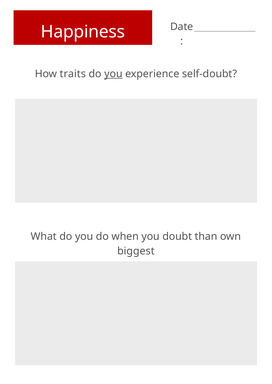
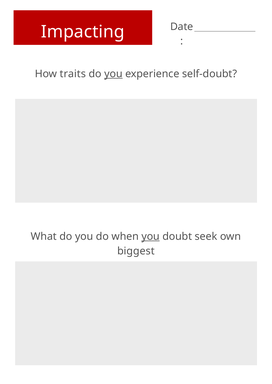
Happiness: Happiness -> Impacting (83, 32)
you underline: none -> present (151, 237)
than: than -> seek (206, 237)
